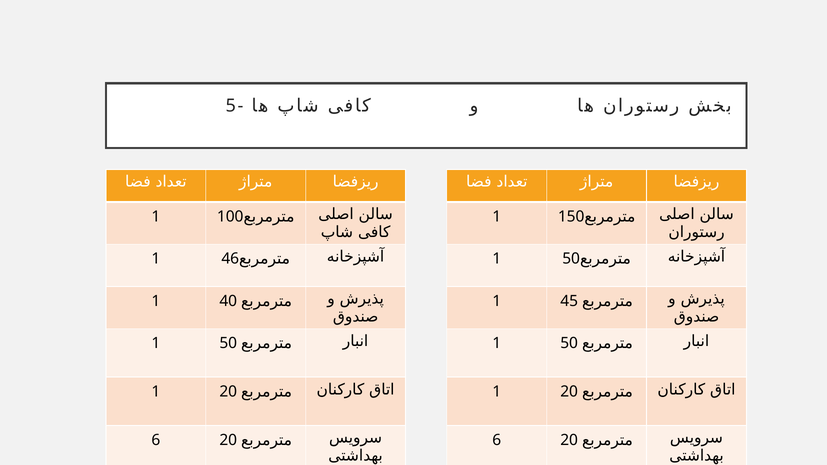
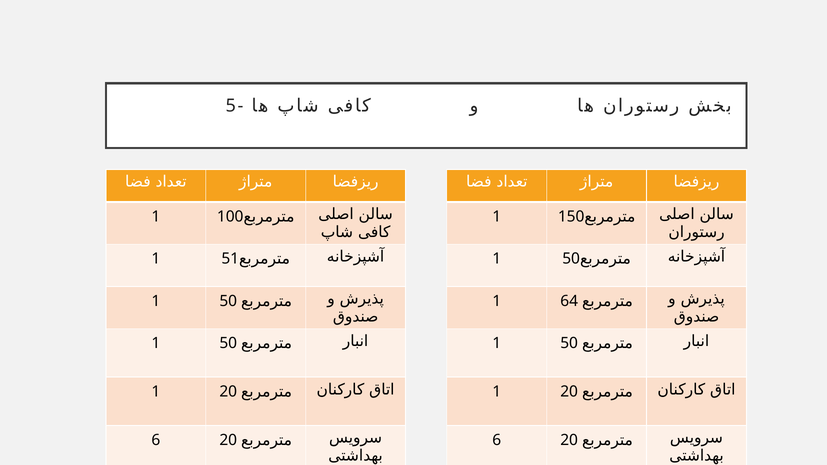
46: 46 -> 51 (230, 259)
40: 40 -> 50 (228, 301)
45: 45 -> 64 (569, 301)
